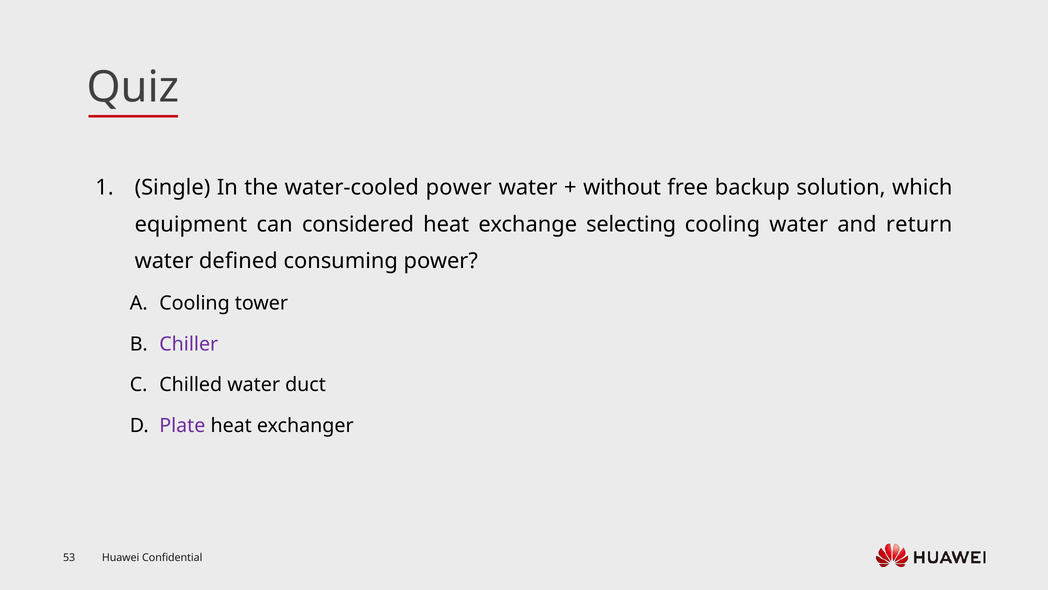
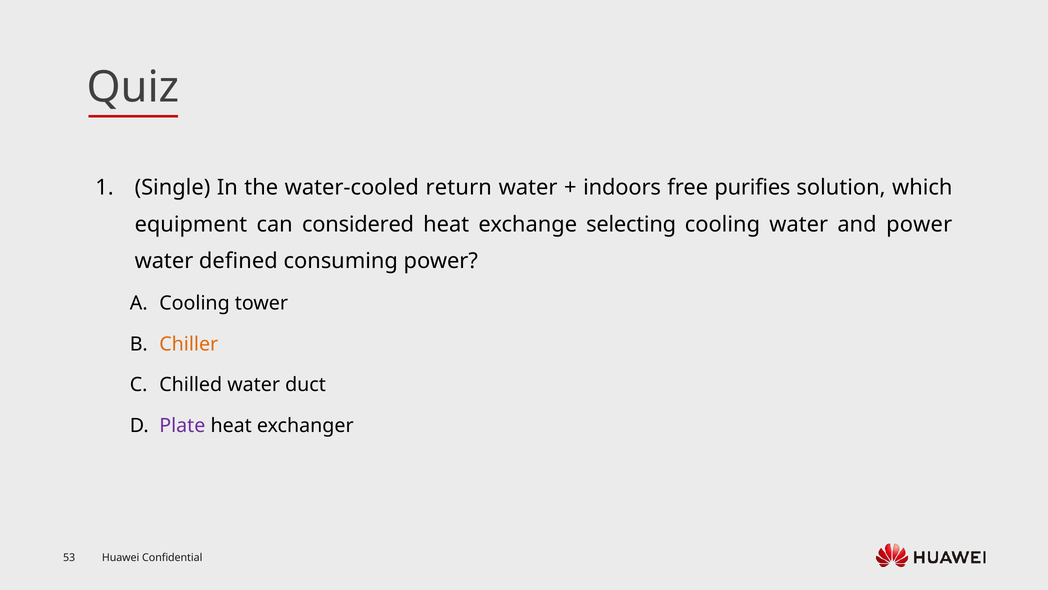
water-cooled power: power -> return (459, 188)
without: without -> indoors (622, 188)
backup: backup -> purifies (752, 188)
and return: return -> power (919, 224)
Chiller colour: purple -> orange (189, 344)
